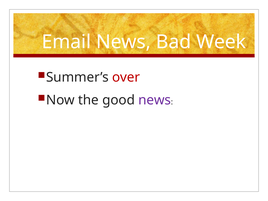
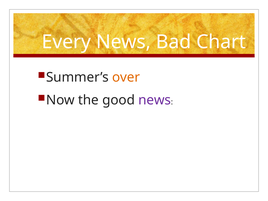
Email: Email -> Every (66, 42)
Week: Week -> Chart (221, 42)
over colour: red -> orange (126, 77)
